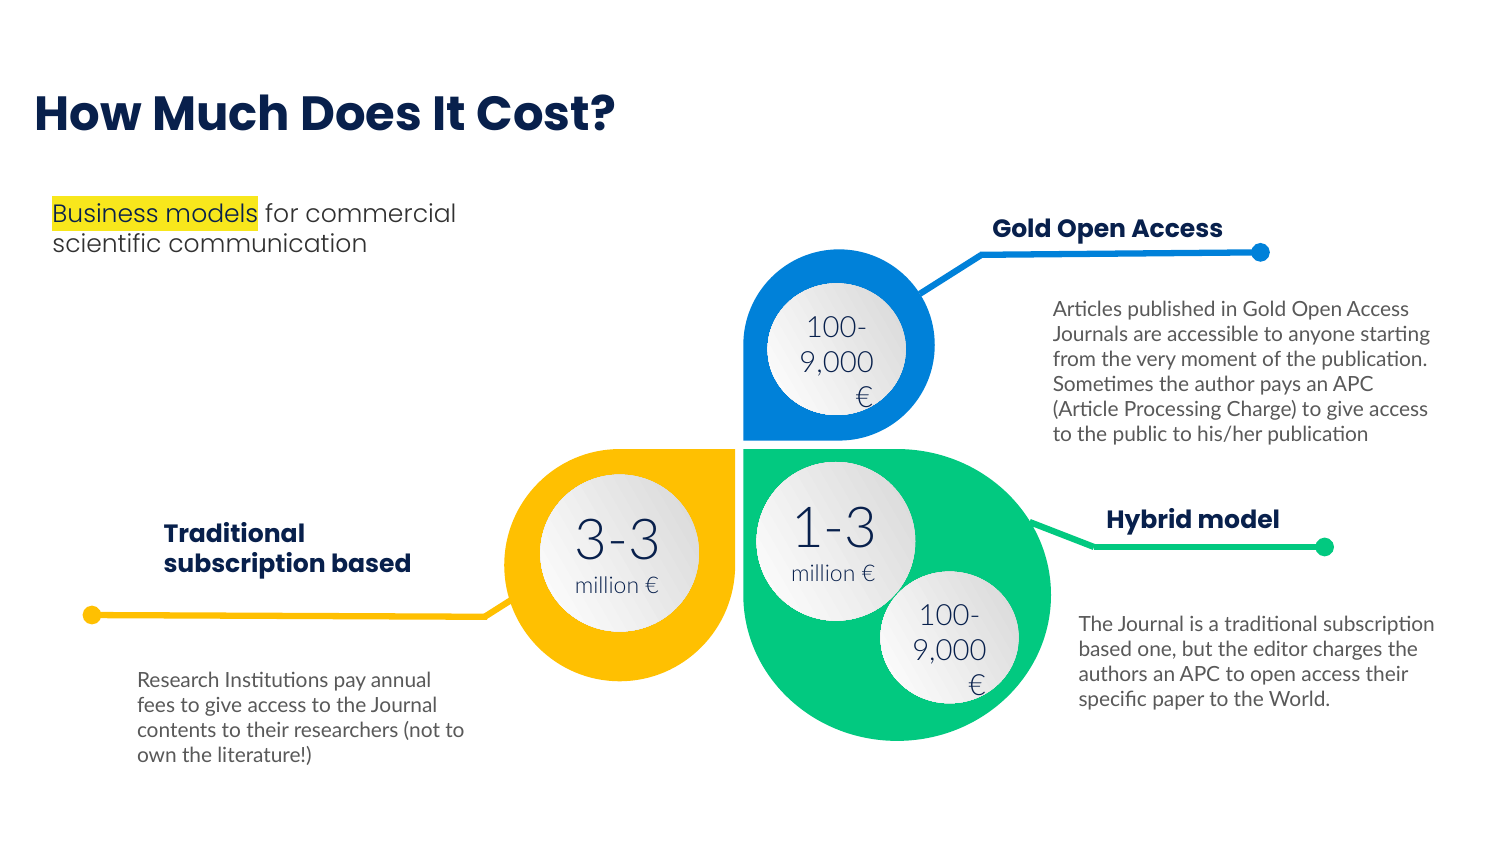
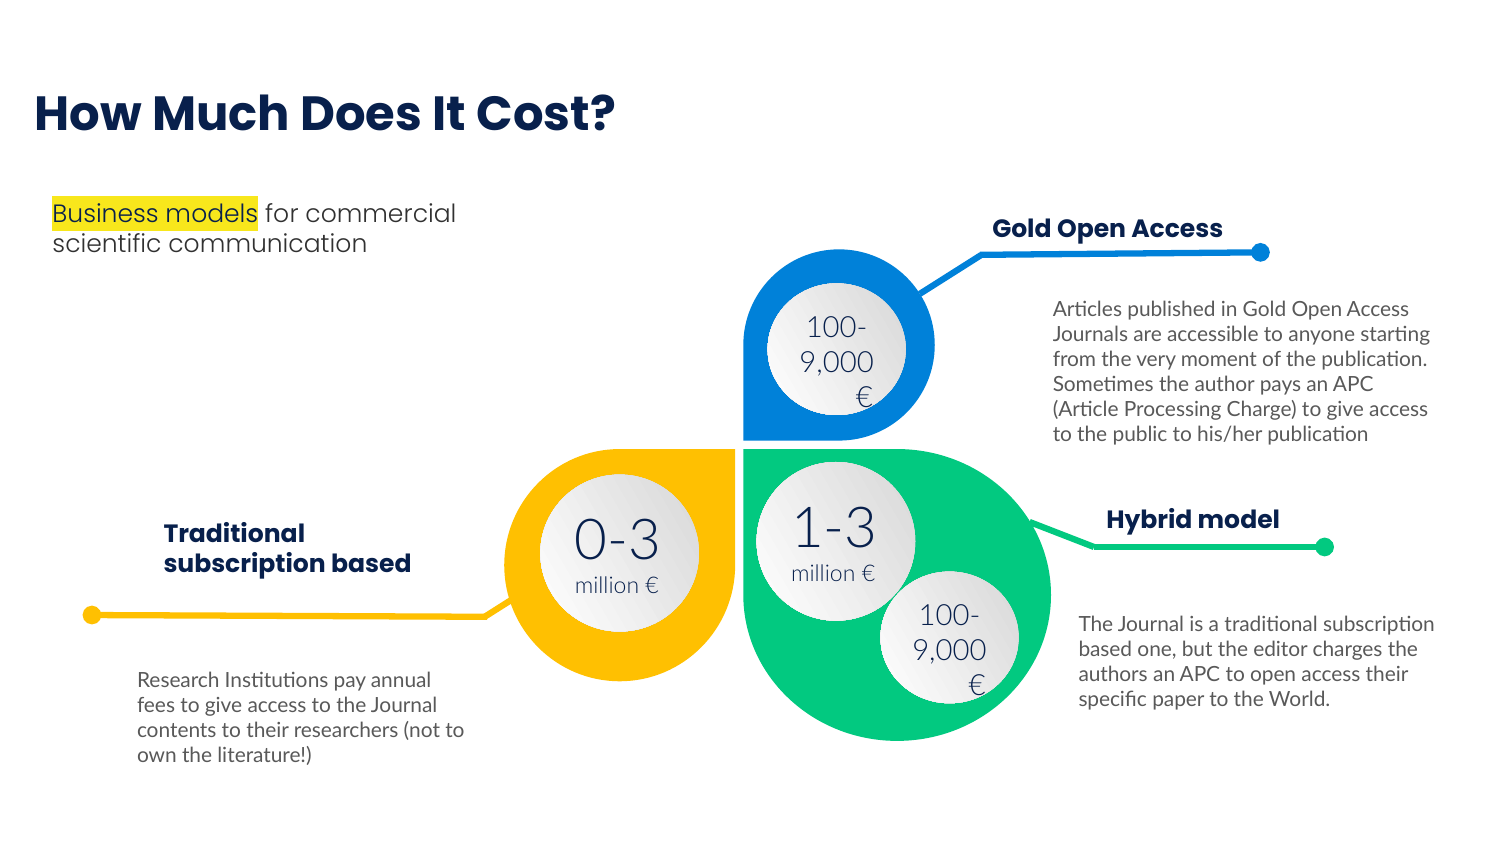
3-3: 3-3 -> 0-3 (618, 541)
